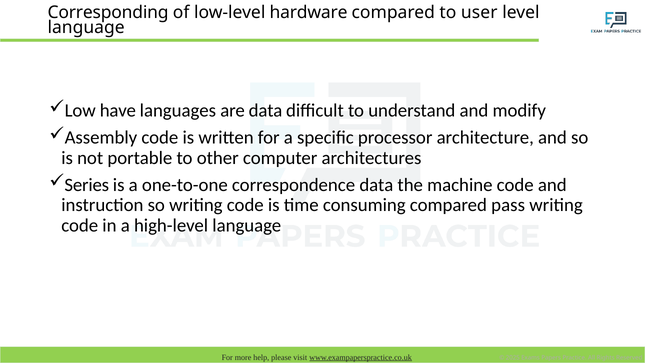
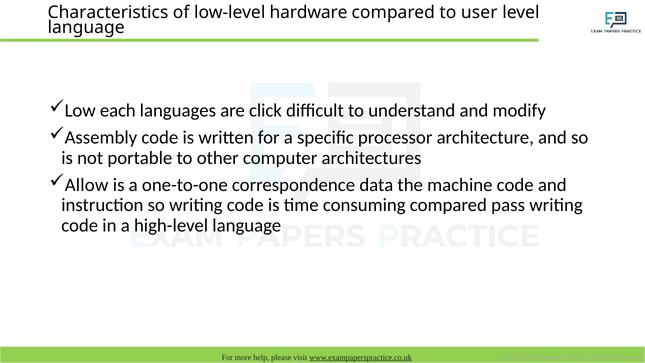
Corresponding: Corresponding -> Characteristics (108, 13)
have: have -> each (118, 110)
are data: data -> click (265, 110)
Series: Series -> Allow (87, 185)
